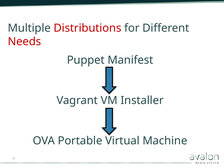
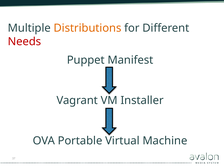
Distributions colour: red -> orange (88, 28)
